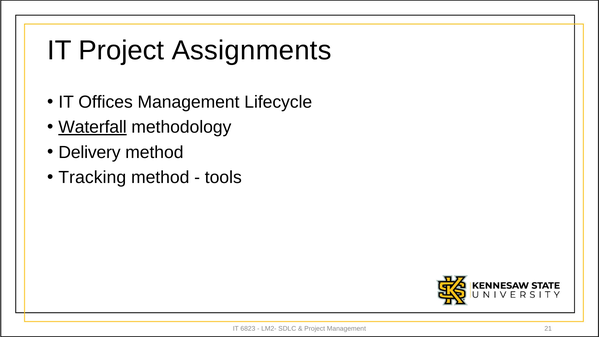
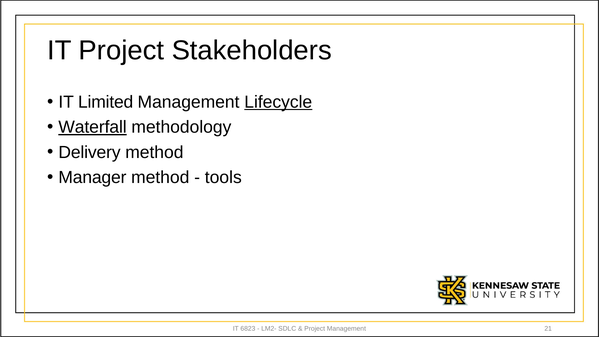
Assignments: Assignments -> Stakeholders (252, 50)
Offices: Offices -> Limited (106, 102)
Lifecycle underline: none -> present (278, 102)
Tracking: Tracking -> Manager (92, 177)
